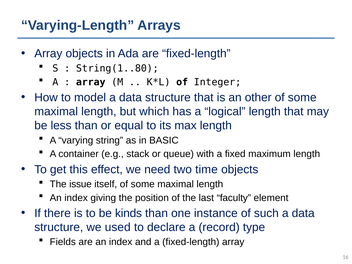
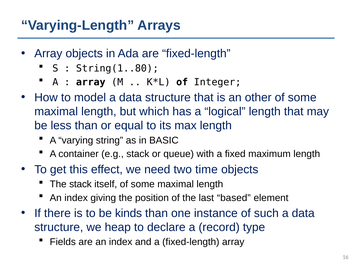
The issue: issue -> stack (80, 184)
faculty: faculty -> based (234, 198)
used: used -> heap (118, 227)
